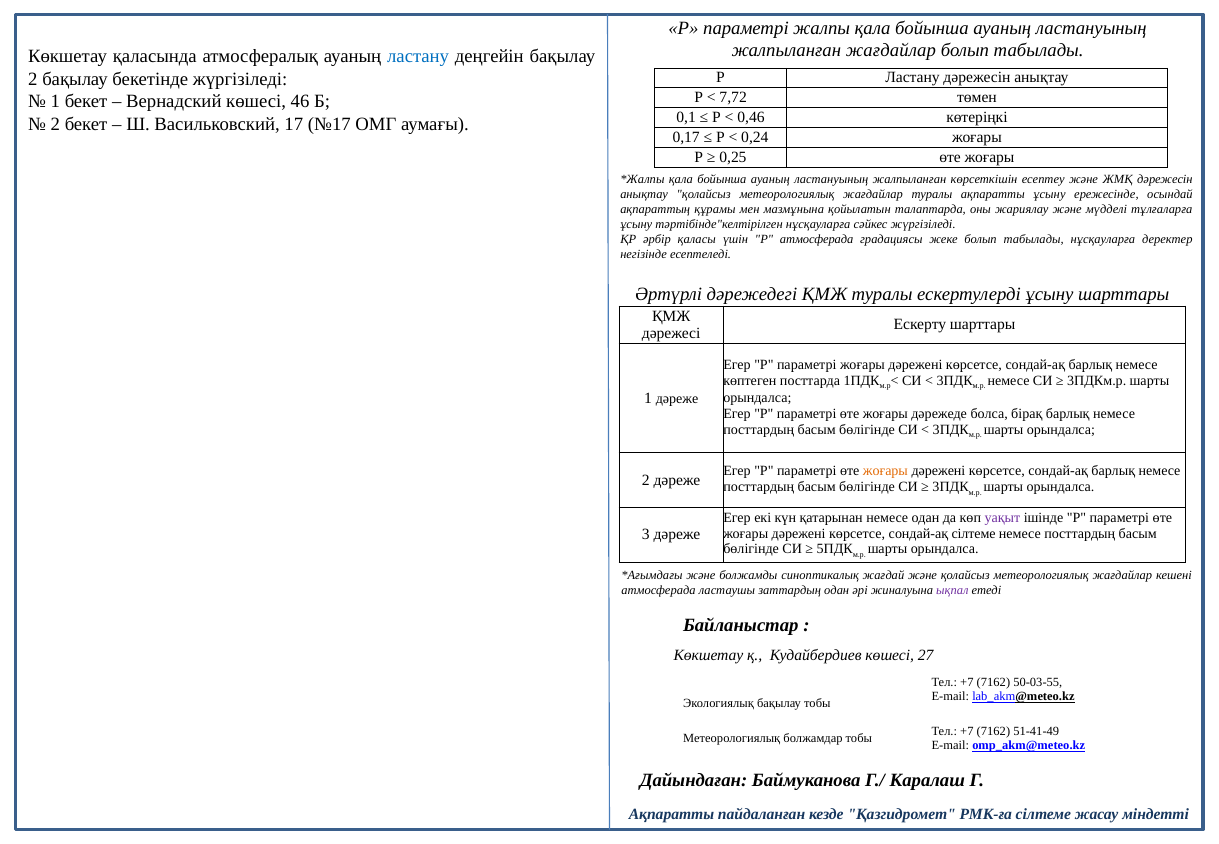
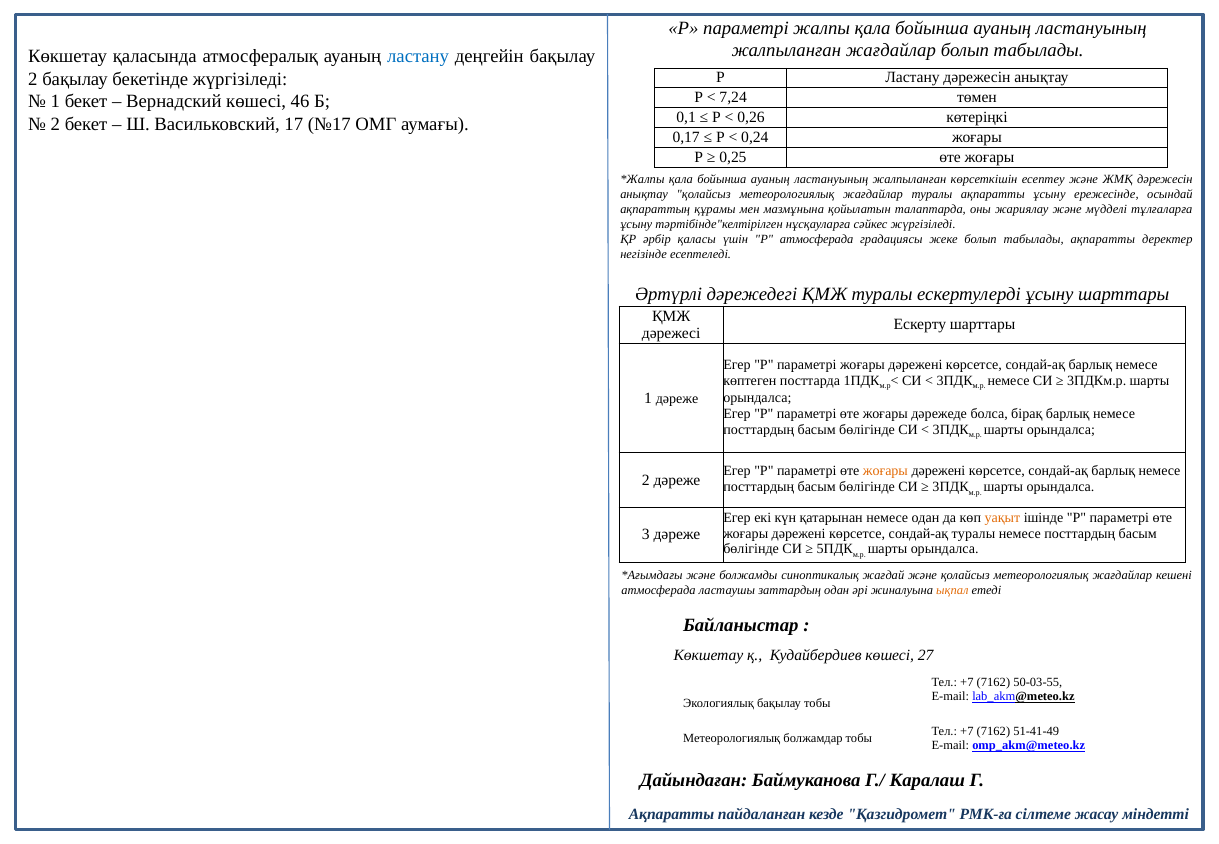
7,72: 7,72 -> 7,24 (733, 97)
0,46: 0,46 -> 0,26 (751, 117)
табылады нұсқауларға: нұсқауларға -> ақпаратты (1103, 239)
уақыт colour: purple -> orange (1002, 518)
сондай-ақ сілтеме: сілтеме -> туралы (973, 534)
ықпал colour: purple -> orange (952, 590)
